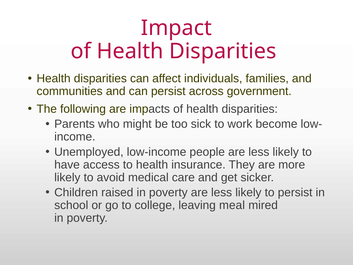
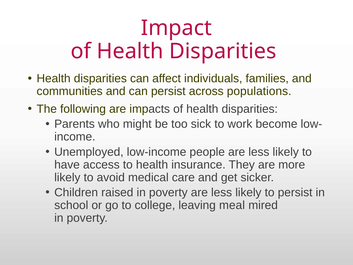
government: government -> populations (259, 91)
